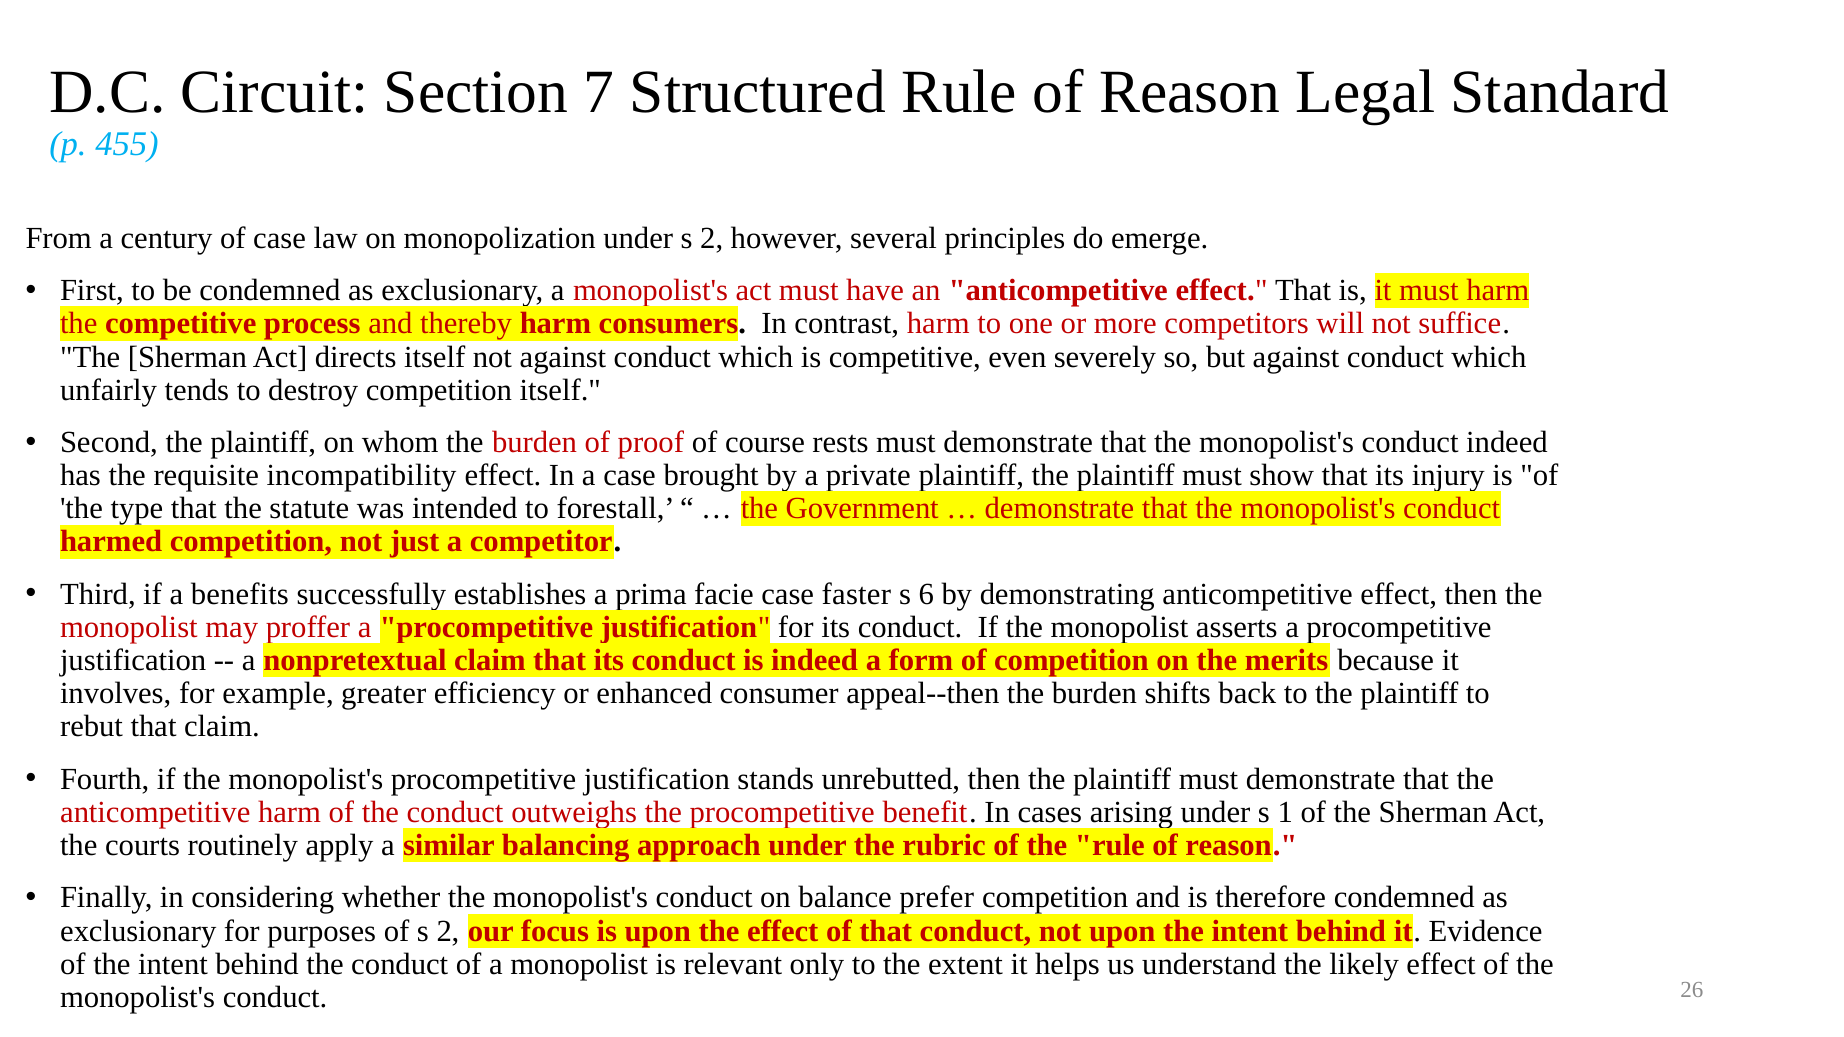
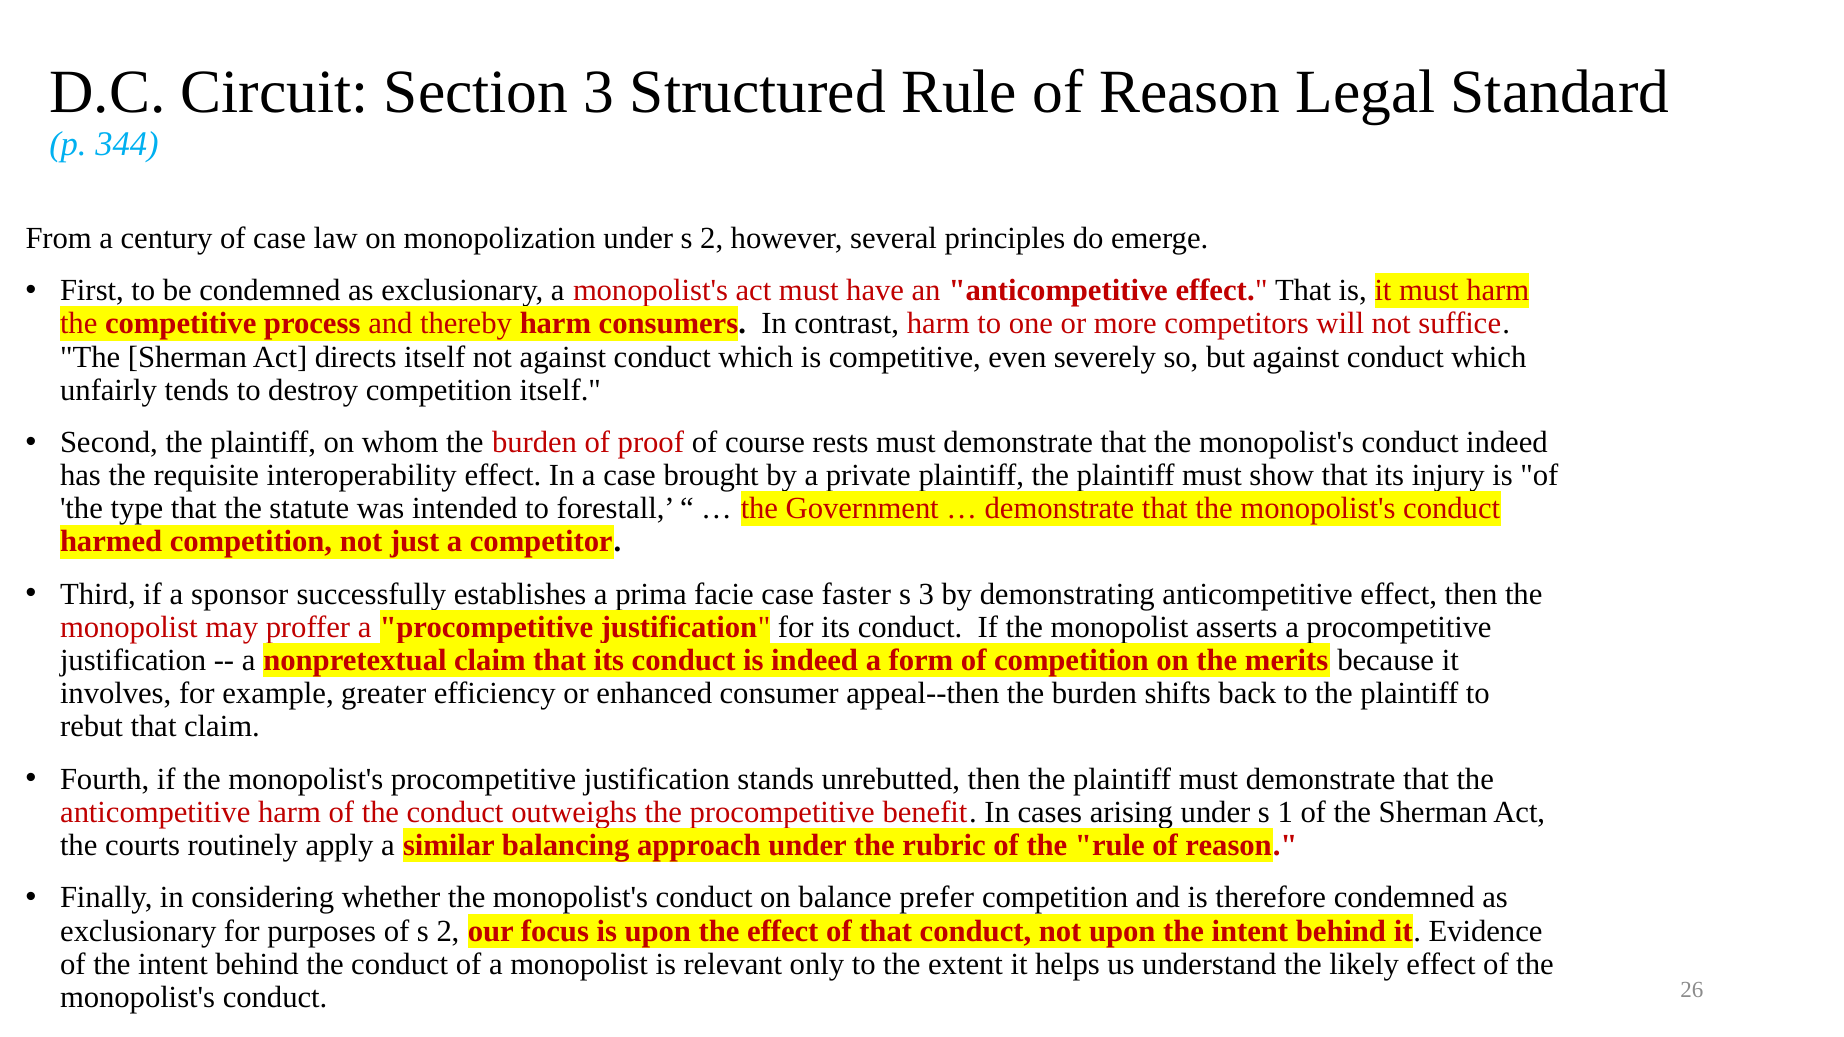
Section 7: 7 -> 3 (599, 92)
455: 455 -> 344 (127, 144)
incompatibility: incompatibility -> interoperability (362, 476)
benefits: benefits -> sponsor (240, 594)
s 6: 6 -> 3 (926, 594)
